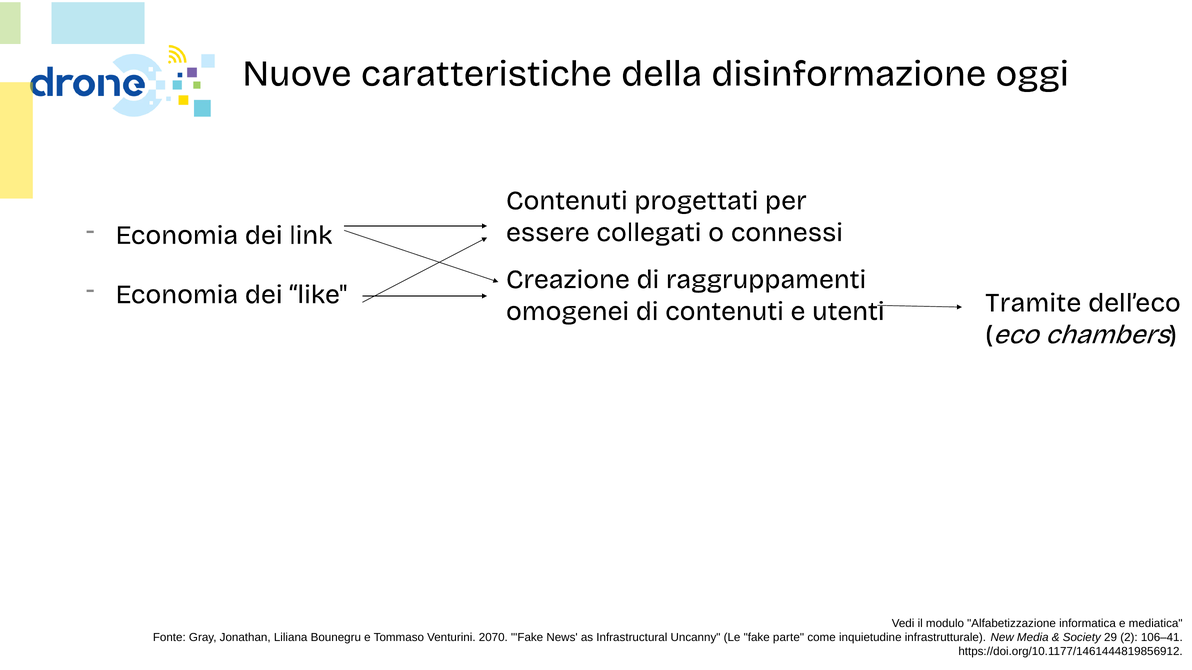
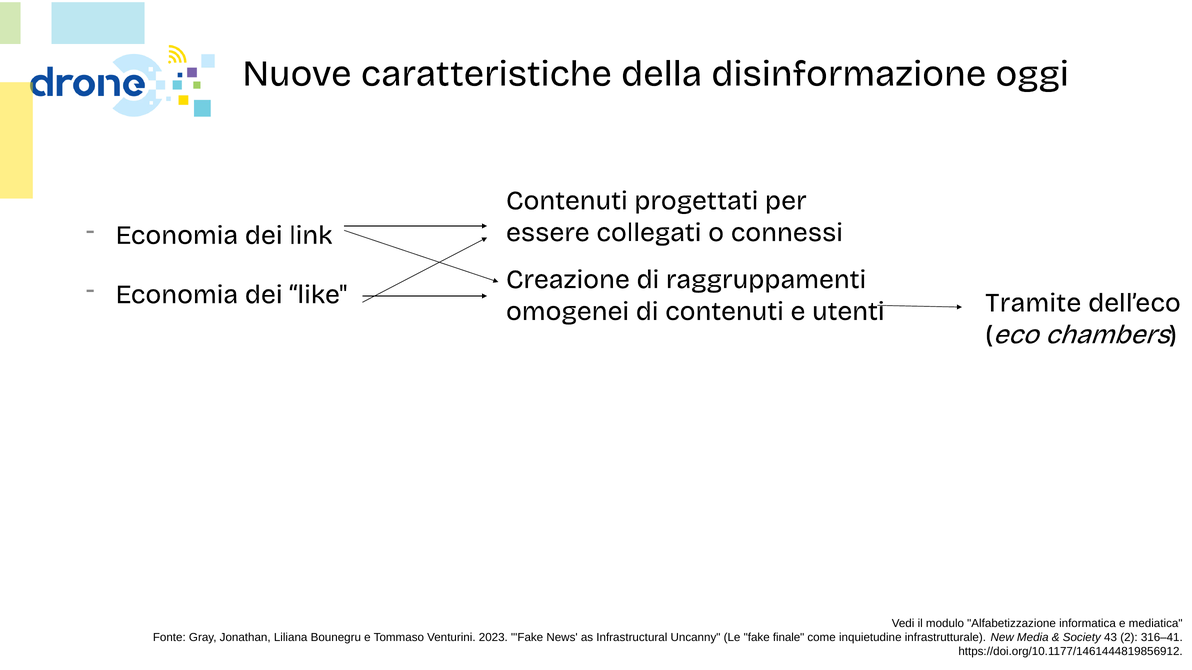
2070: 2070 -> 2023 (493, 638)
parte: parte -> finale (789, 638)
29: 29 -> 43 (1111, 638)
106–41: 106–41 -> 316–41 (1162, 638)
